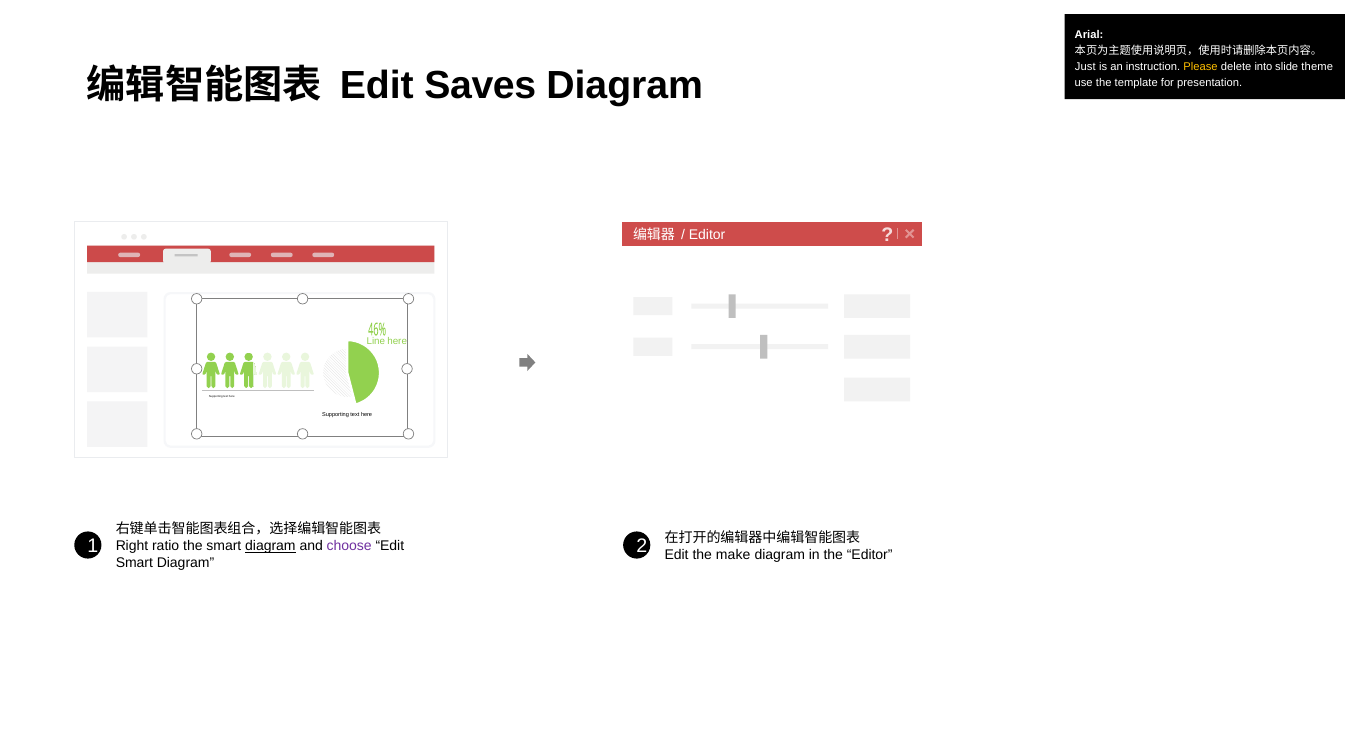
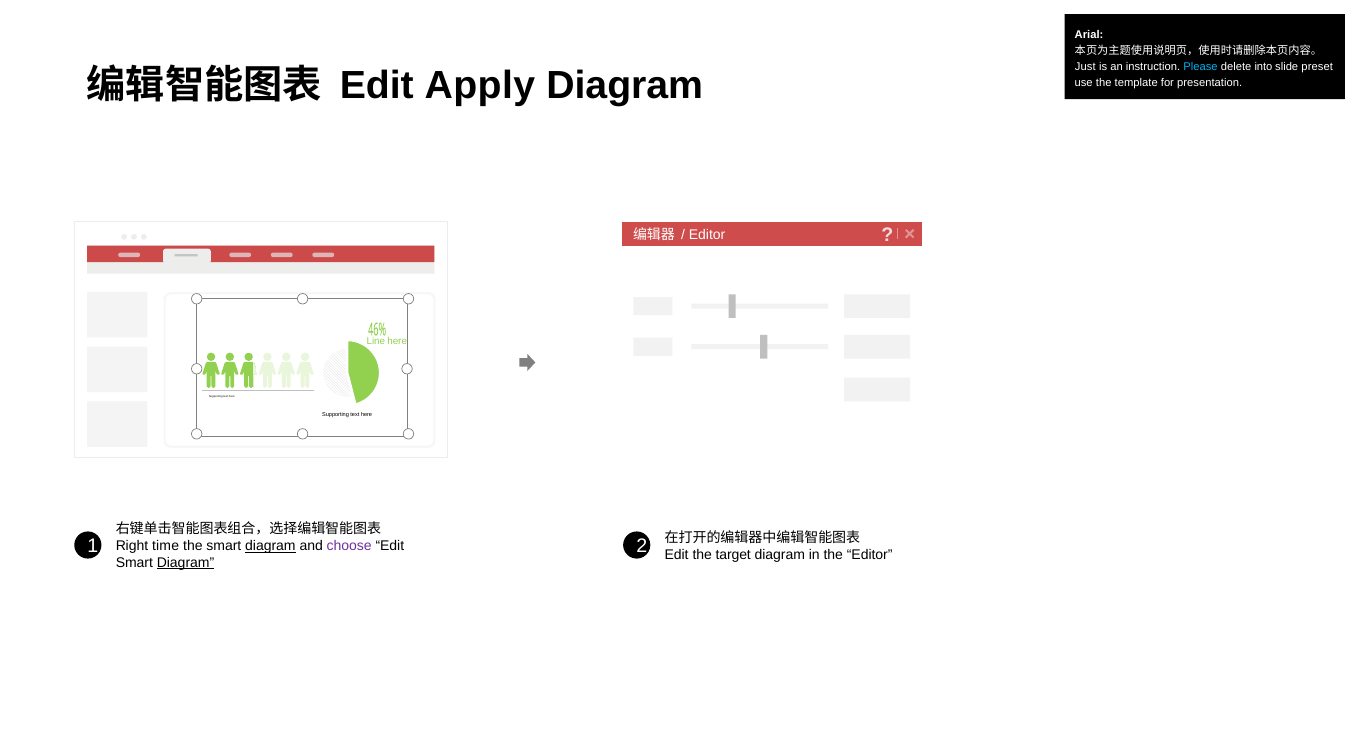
Please colour: yellow -> light blue (1200, 67)
theme: theme -> preset (1317, 67)
Saves: Saves -> Apply (480, 86)
ratio: ratio -> time (166, 546)
make: make -> target (733, 555)
Diagram underline: none -> present (186, 563)
